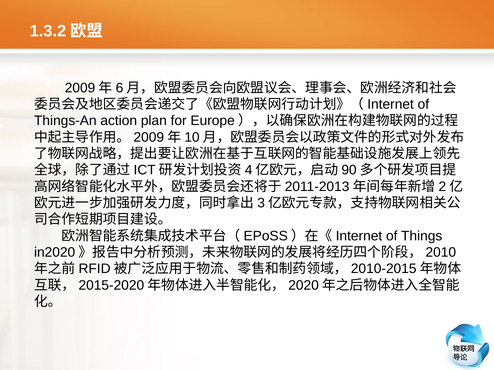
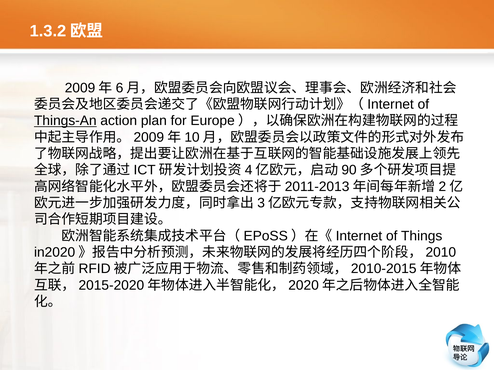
Things-An underline: none -> present (65, 121)
